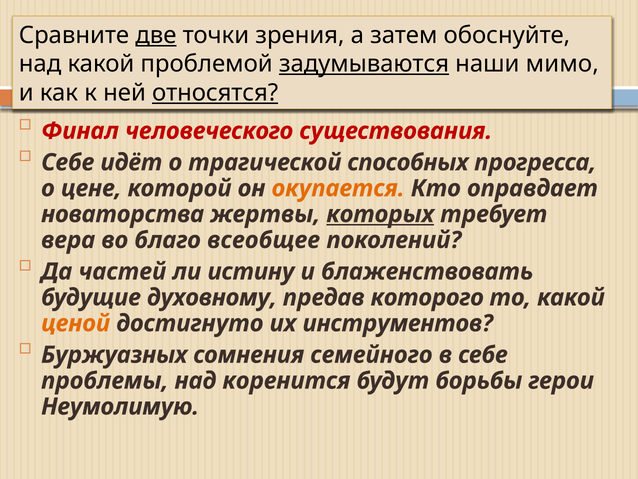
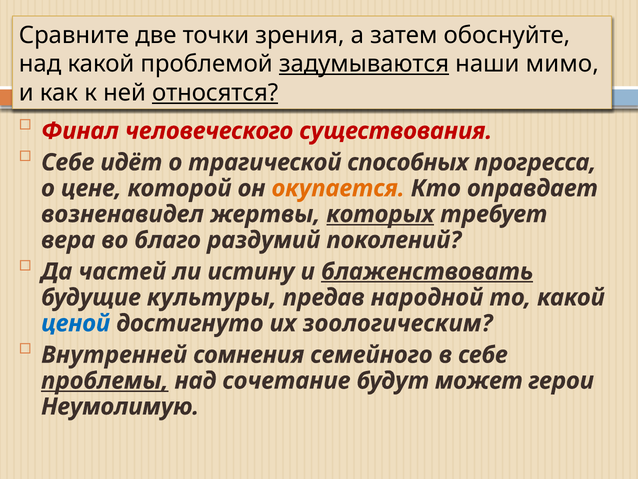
две underline: present -> none (156, 35)
новаторства: новаторства -> возненавидел (123, 214)
всеобщее: всеобщее -> раздумий (264, 240)
блаженствовать underline: none -> present (427, 271)
духовному: духовному -> культуры (212, 297)
которого: которого -> народной (427, 297)
ценой colour: orange -> blue (76, 323)
инструментов: инструментов -> зоологическим (398, 323)
Буржуазных: Буржуазных -> Внутренней (114, 355)
проблемы underline: none -> present (105, 380)
коренится: коренится -> сочетание (286, 380)
борьбы: борьбы -> может (479, 380)
